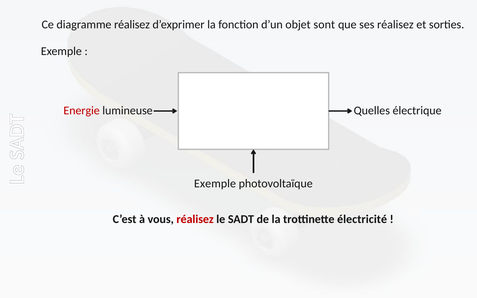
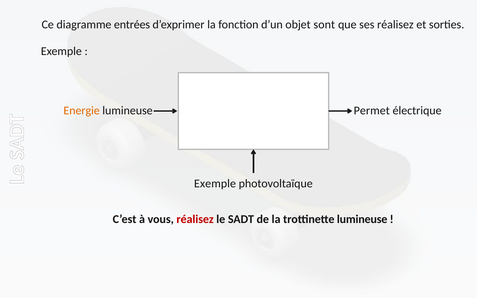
diagramme réalisez: réalisez -> entrées (132, 25)
Energie colour: red -> orange (82, 111)
Quelles: Quelles -> Permet (372, 111)
trottinette électricité: électricité -> lumineuse (362, 219)
